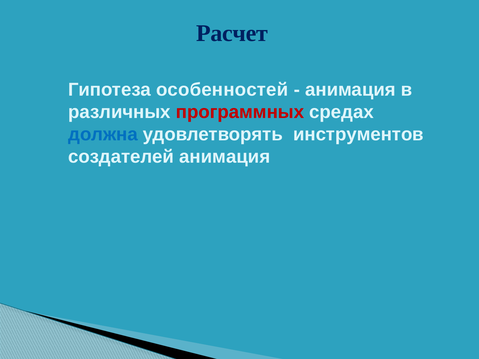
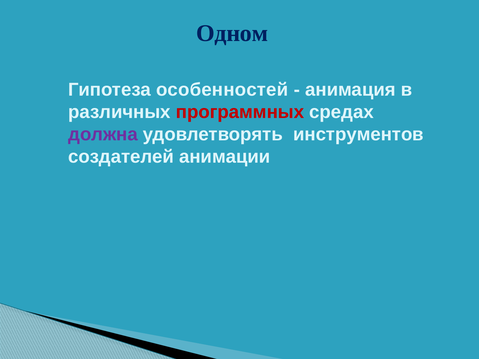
Расчет: Расчет -> Одном (232, 33)
должна colour: blue -> purple (103, 134)
создателей анимация: анимация -> анимации (225, 157)
